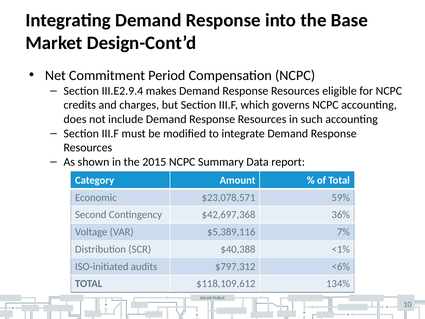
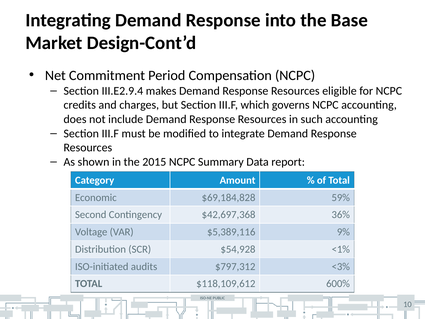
$23,078,571: $23,078,571 -> $69,184,828 (229, 197)
7%: 7% -> 9% (343, 232)
$40,388: $40,388 -> $54,928 (238, 249)
<6%: <6% -> <3% (341, 266)
134%: 134% -> 600% (338, 284)
